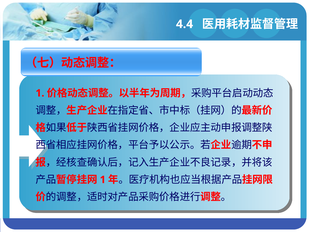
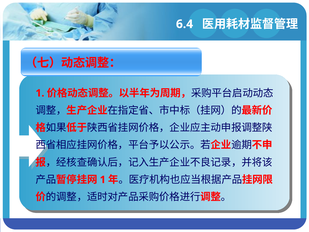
4.4: 4.4 -> 6.4 (185, 24)
